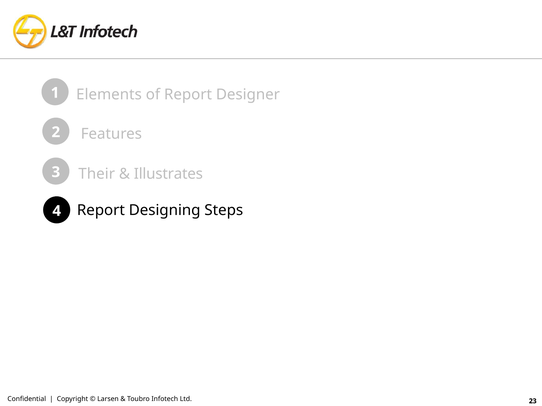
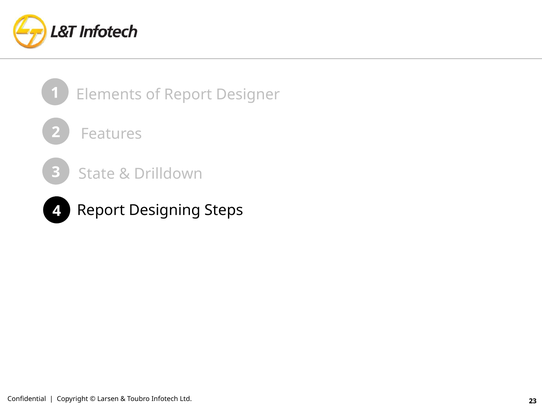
Their: Their -> State (97, 174)
Illustrates: Illustrates -> Drilldown (168, 174)
